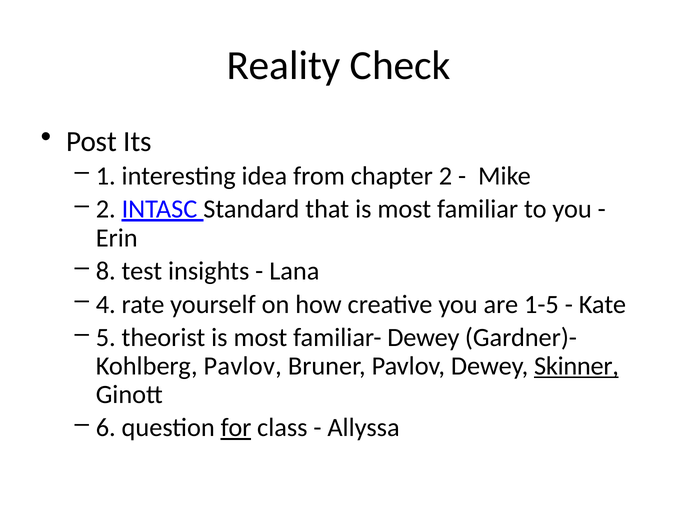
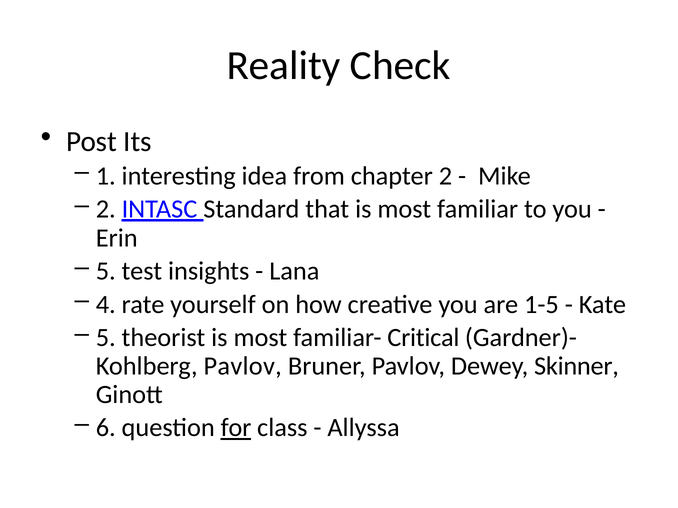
8: 8 -> 5 (106, 271)
familiar- Dewey: Dewey -> Critical (423, 338)
Skinner underline: present -> none (576, 366)
